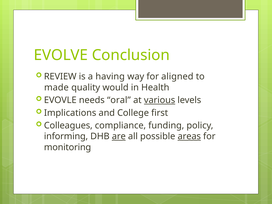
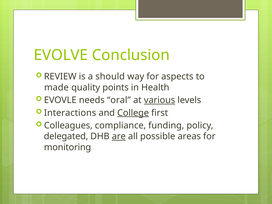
having: having -> should (110, 77)
aligned: aligned -> aspects (177, 77)
would: would -> points (116, 87)
Implications: Implications -> Interactions (70, 113)
College underline: none -> present (133, 113)
informing: informing -> delegated (66, 136)
areas underline: present -> none (189, 136)
